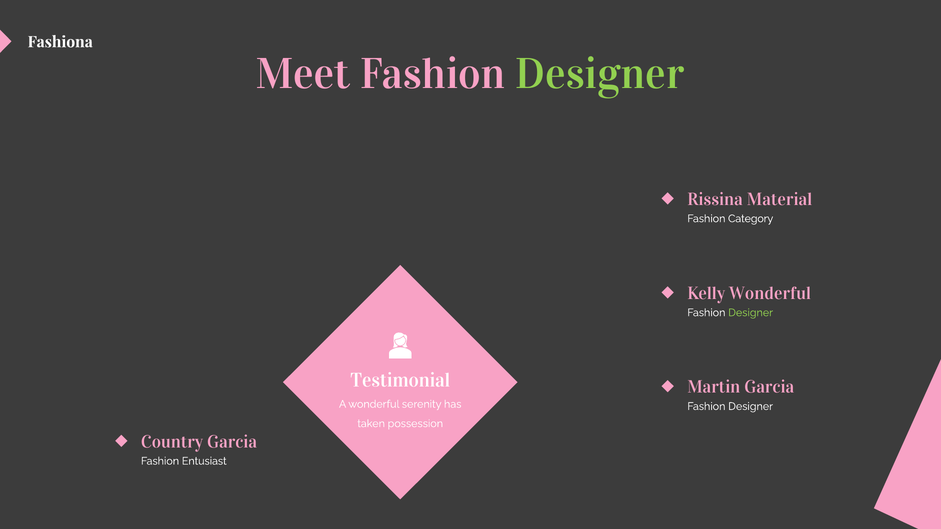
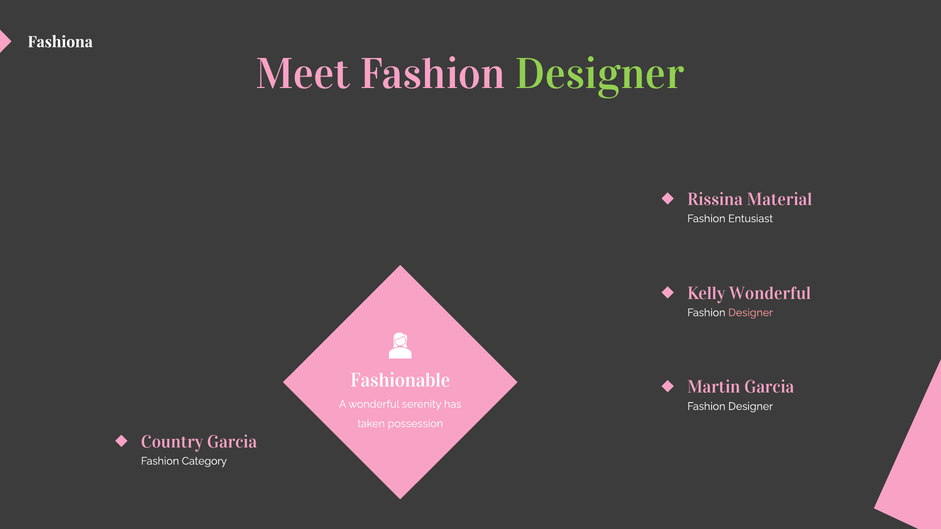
Category: Category -> Entusiast (751, 219)
Designer colour: light green -> pink (751, 313)
Testimonial: Testimonial -> Fashionable (400, 381)
Entusiast: Entusiast -> Category (204, 461)
